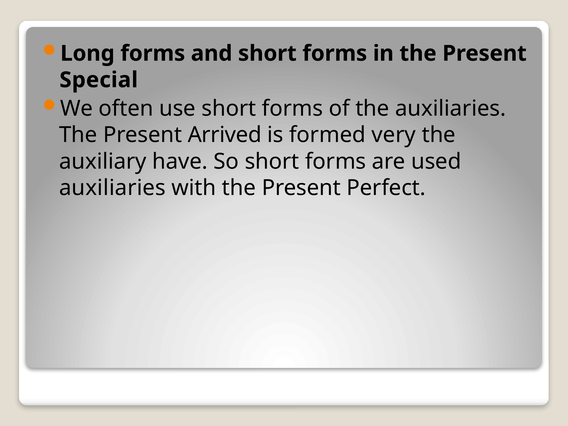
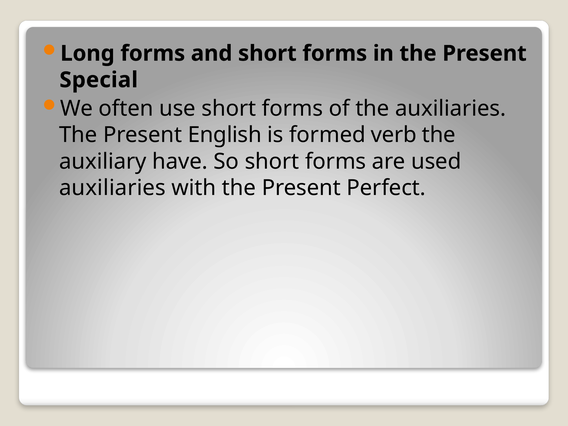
Arrived: Arrived -> English (225, 135)
very: very -> verb (394, 135)
